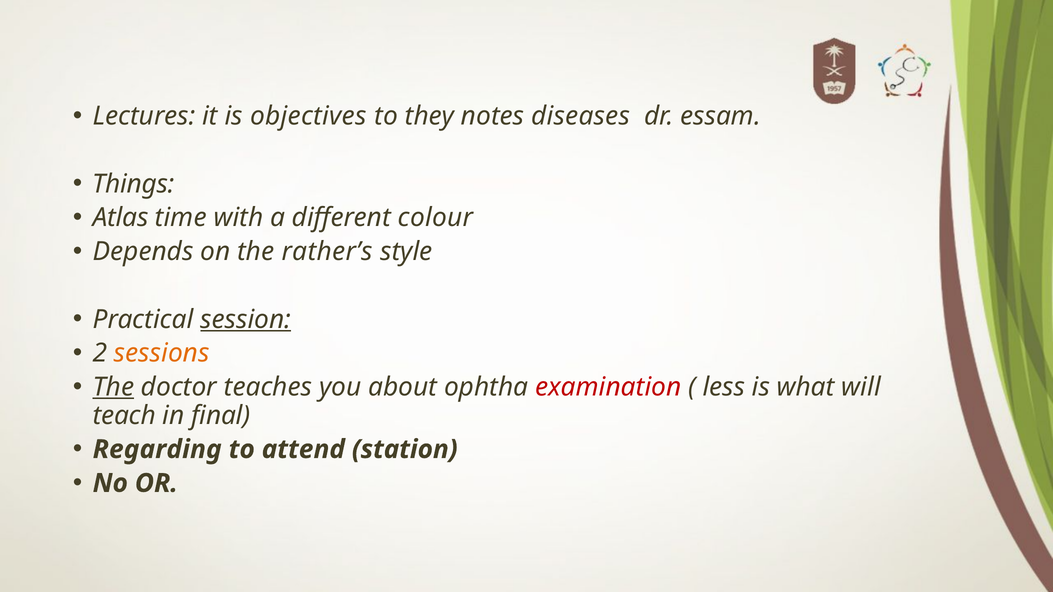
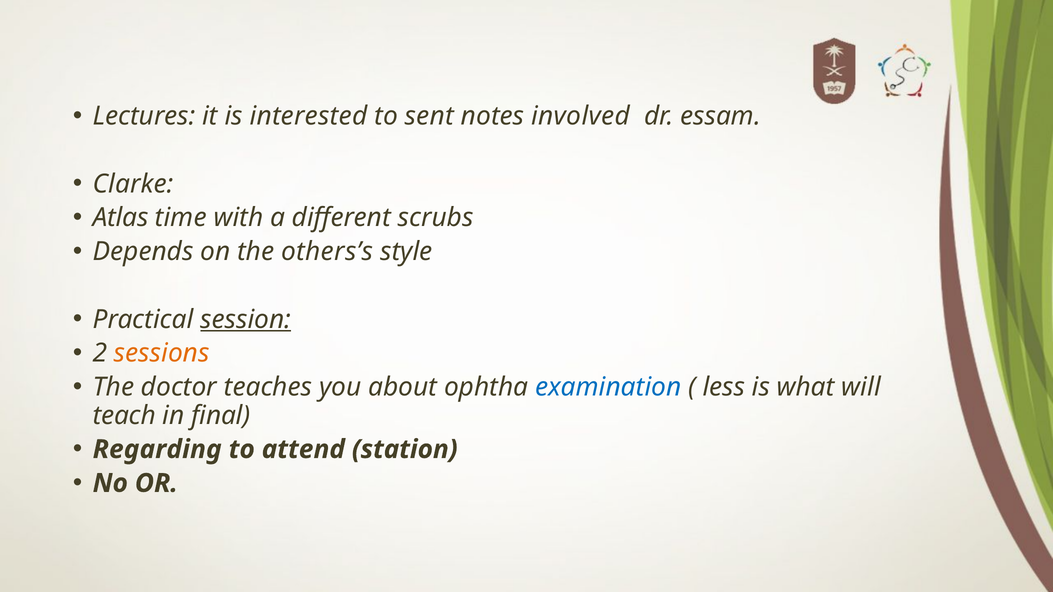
objectives: objectives -> interested (308, 116)
they: they -> sent (429, 116)
diseases: diseases -> involved (581, 116)
Things: Things -> Clarke (133, 184)
colour: colour -> scrubs (436, 218)
rather’s: rather’s -> others’s (327, 252)
The underline: present -> none (113, 387)
examination colour: red -> blue (608, 387)
